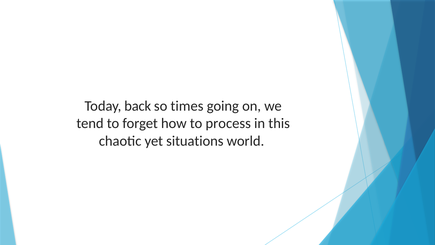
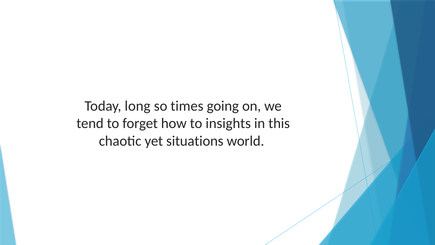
back: back -> long (138, 106)
process: process -> insights (228, 123)
